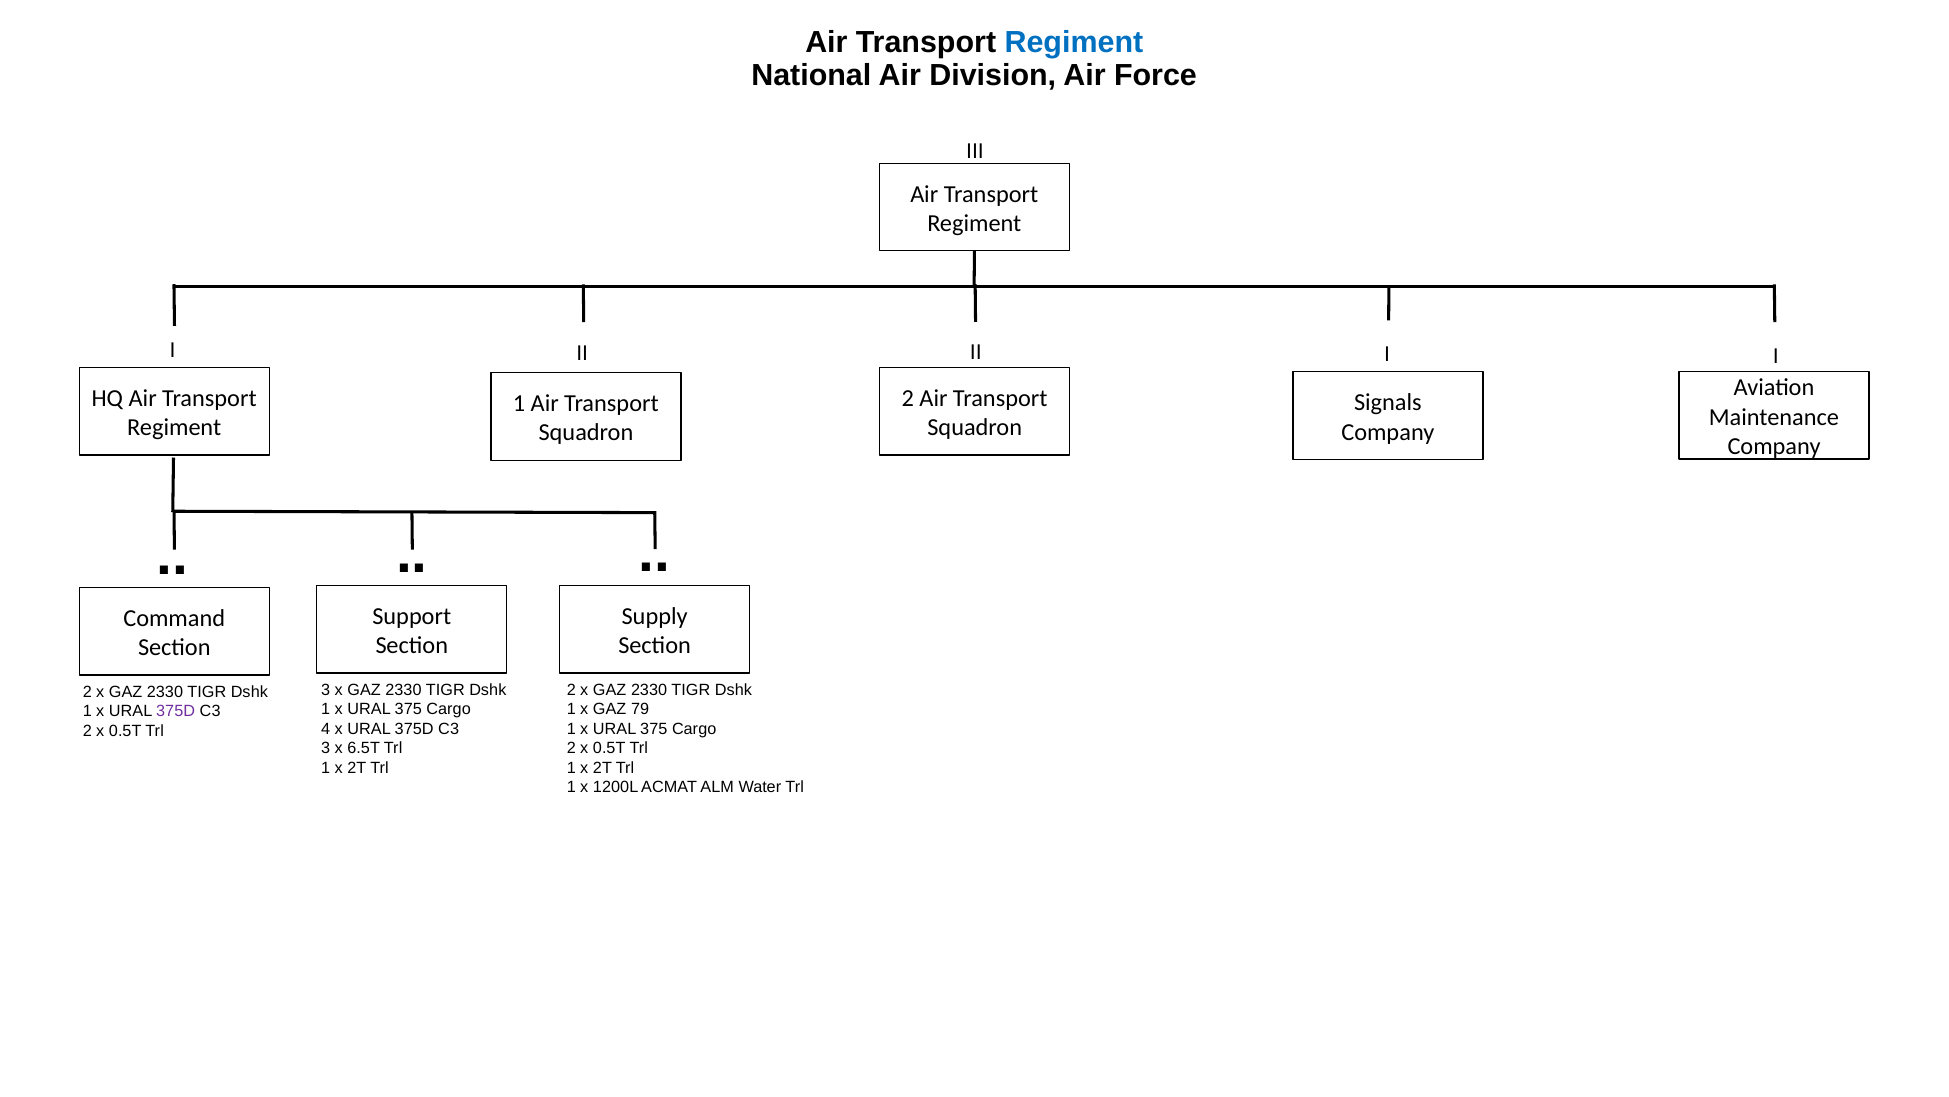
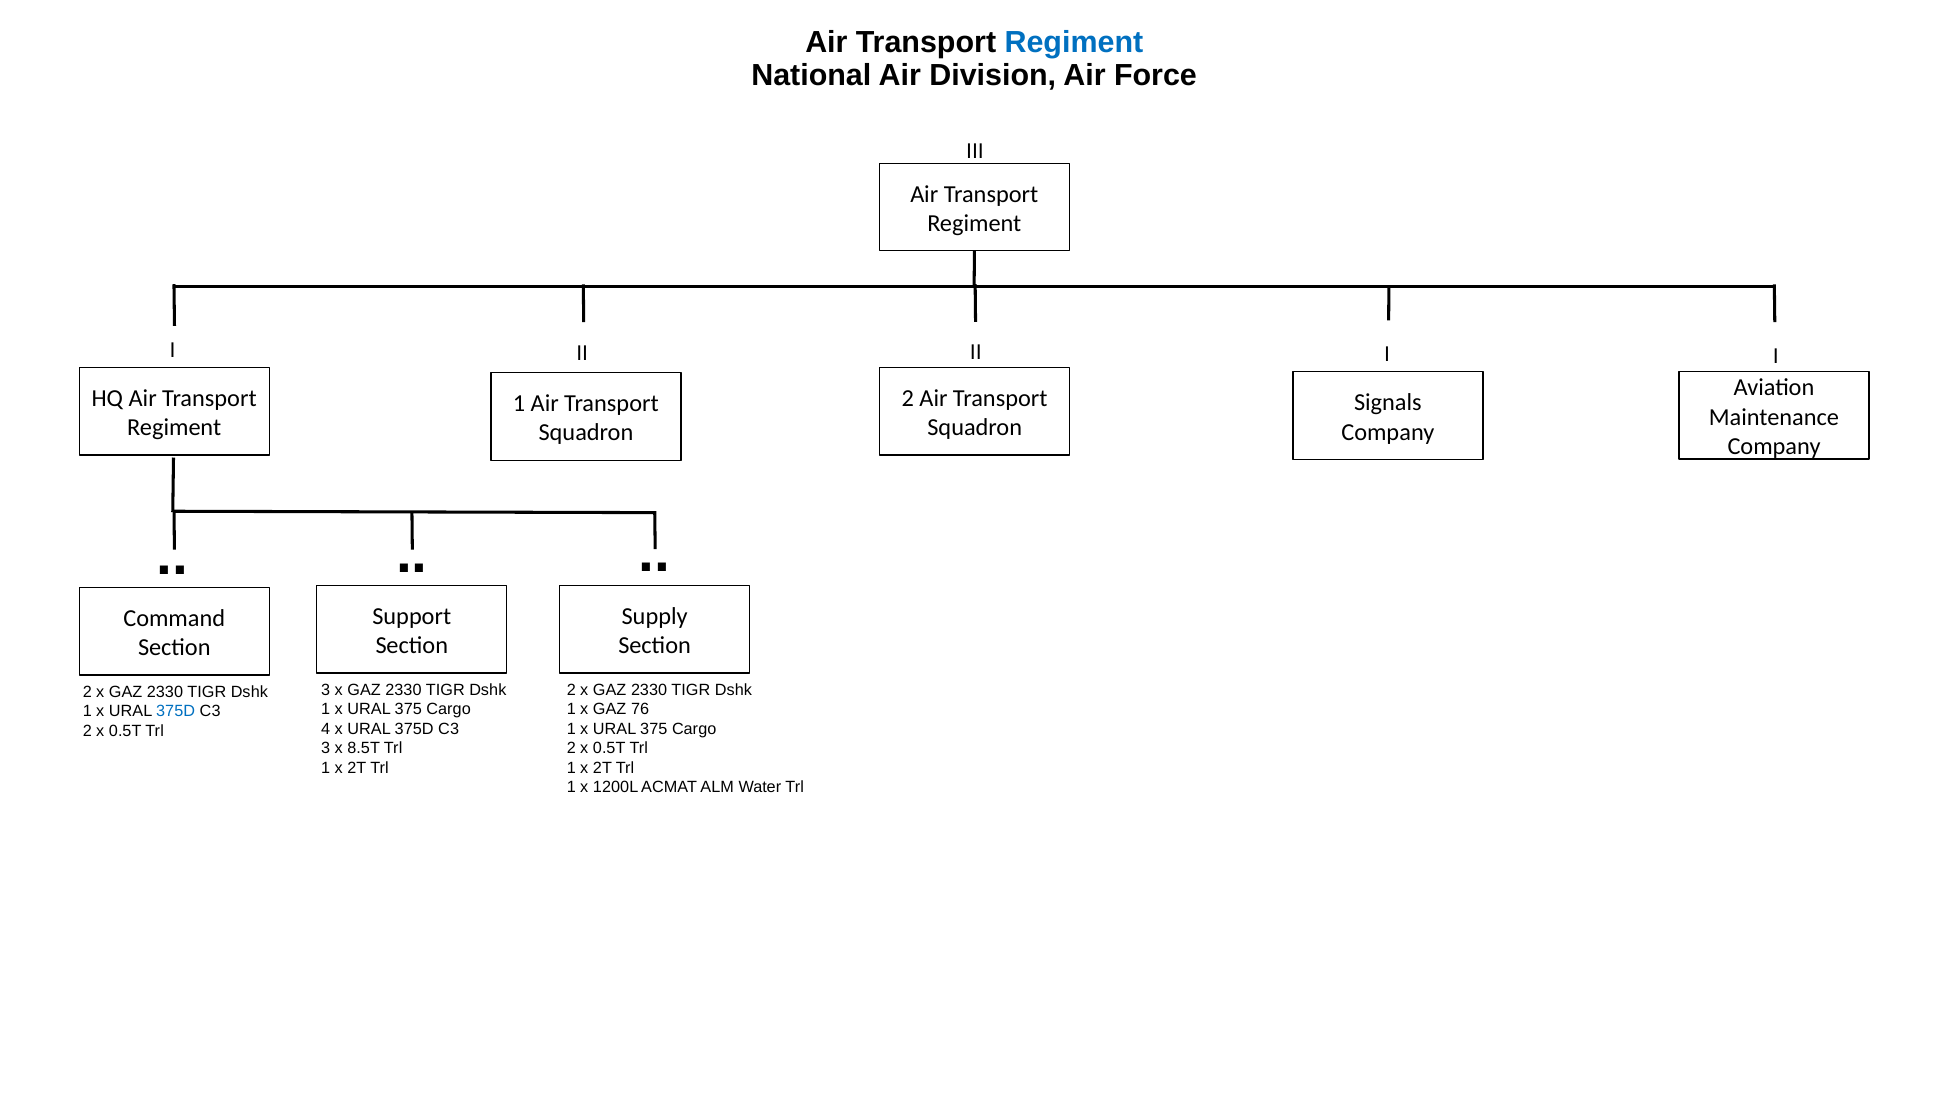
79: 79 -> 76 (640, 709)
375D colour: purple -> blue (176, 711)
6.5T: 6.5T -> 8.5T (364, 748)
